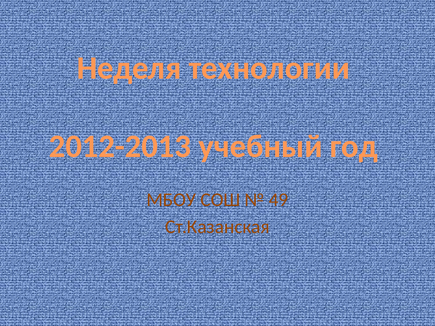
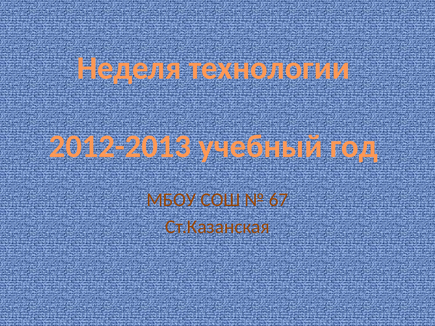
49: 49 -> 67 (279, 200)
